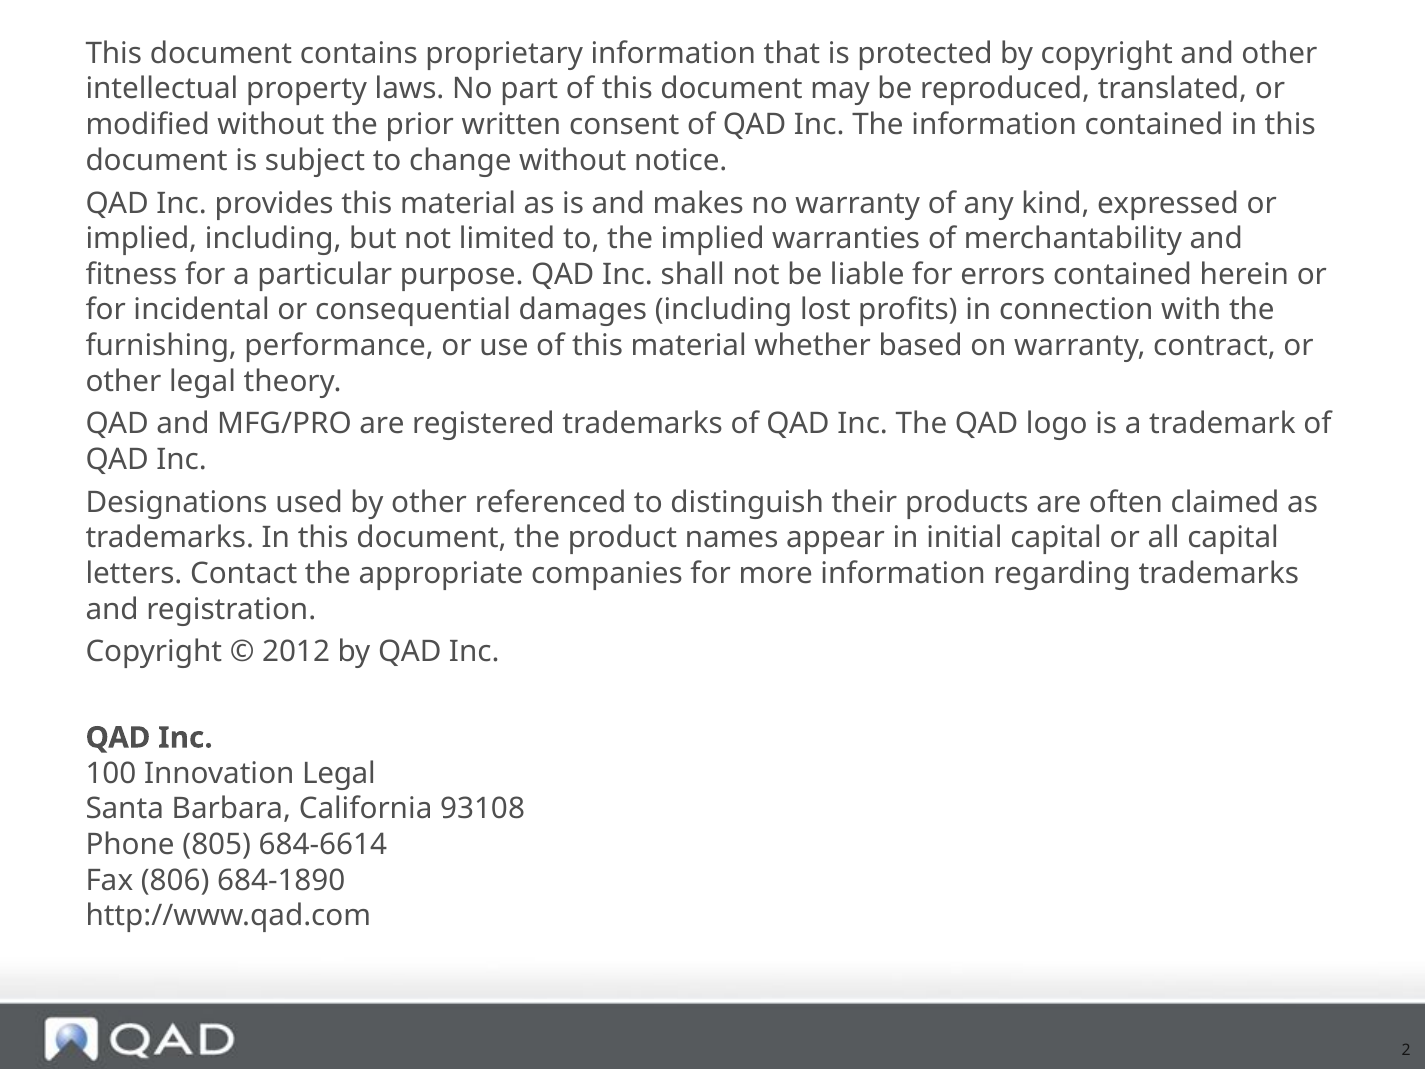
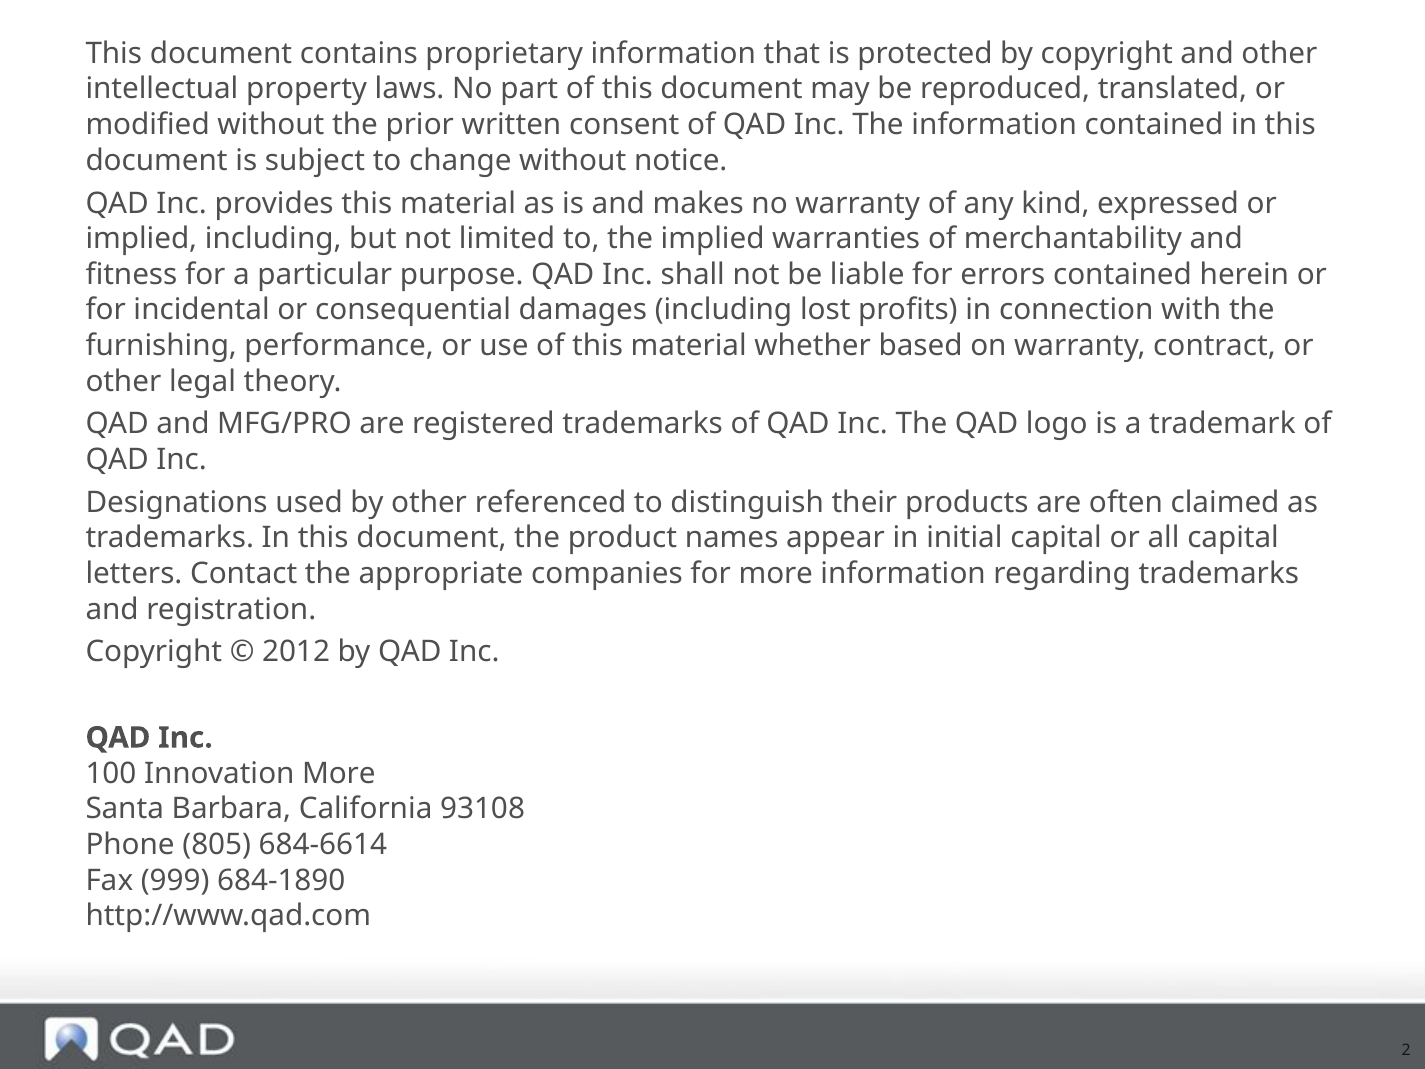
Innovation Legal: Legal -> More (339, 773)
806: 806 -> 999 (175, 880)
